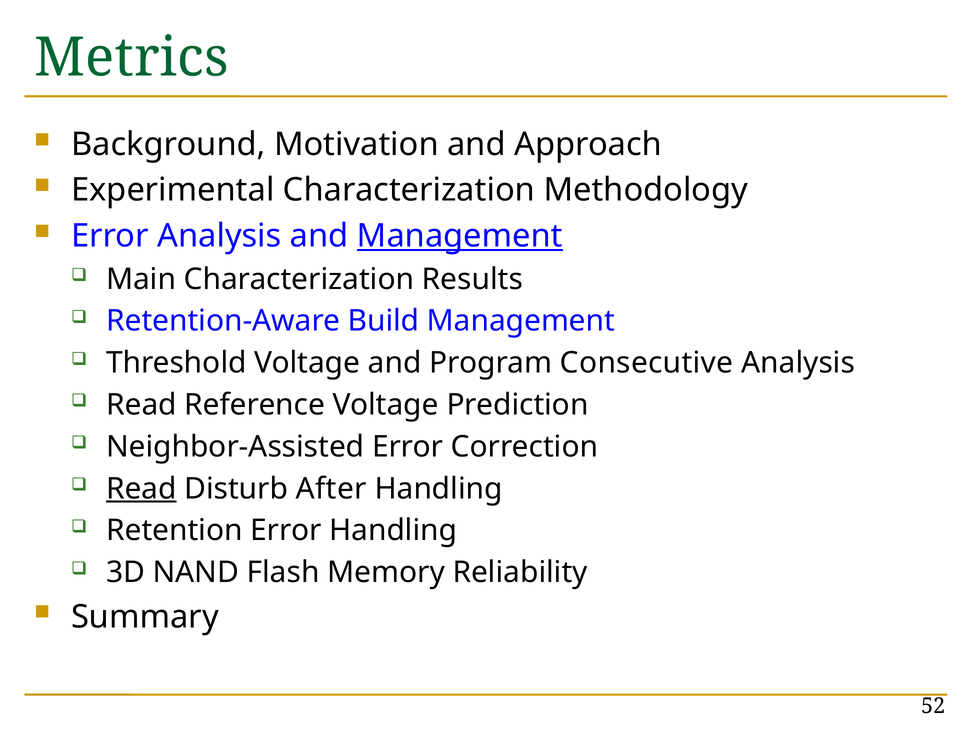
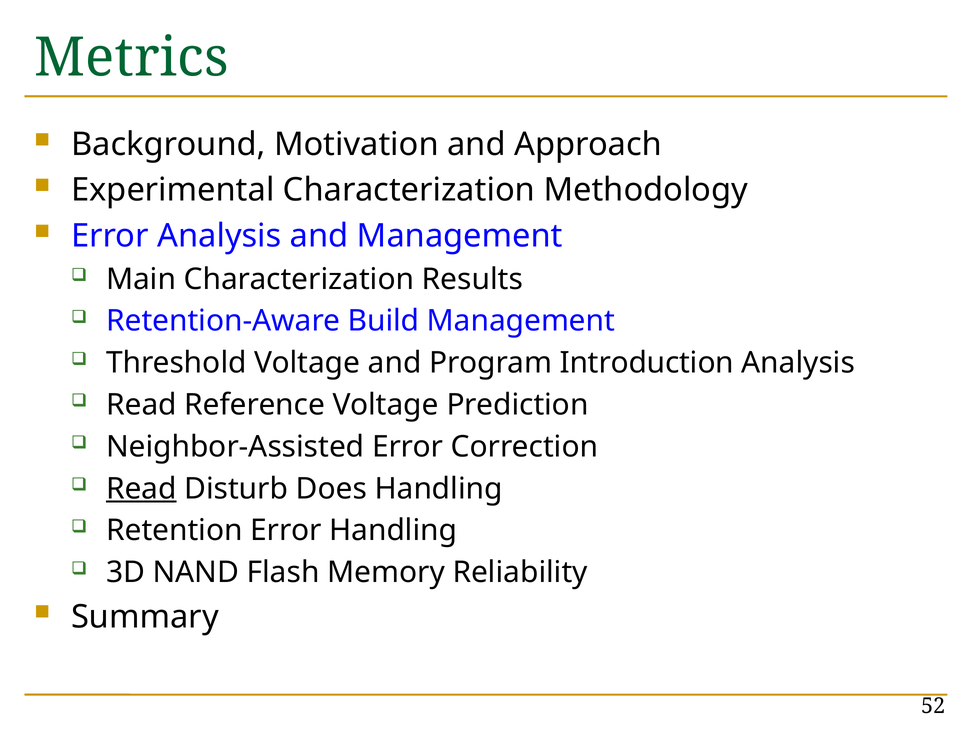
Management underline: present -> none (460, 236)
Consecutive: Consecutive -> Introduction (647, 363)
After: After -> Does (331, 489)
